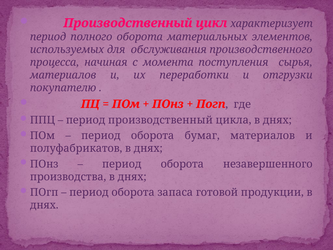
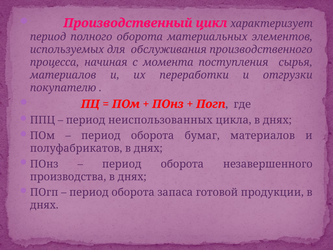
период производственный: производственный -> неиспользованных (160, 120)
